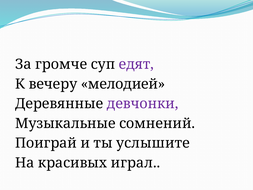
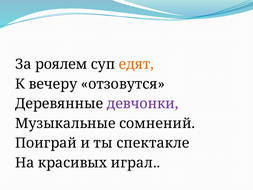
громче: громче -> роялем (61, 64)
едят colour: purple -> orange (136, 64)
мелодией: мелодией -> отзовутся (123, 84)
услышите: услышите -> спектакле (153, 143)
